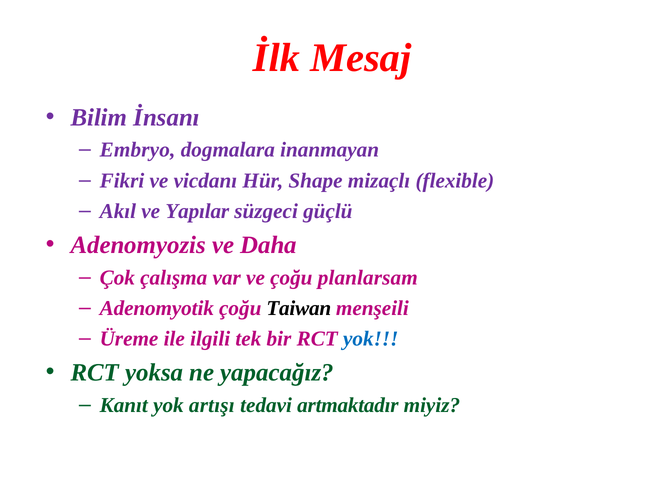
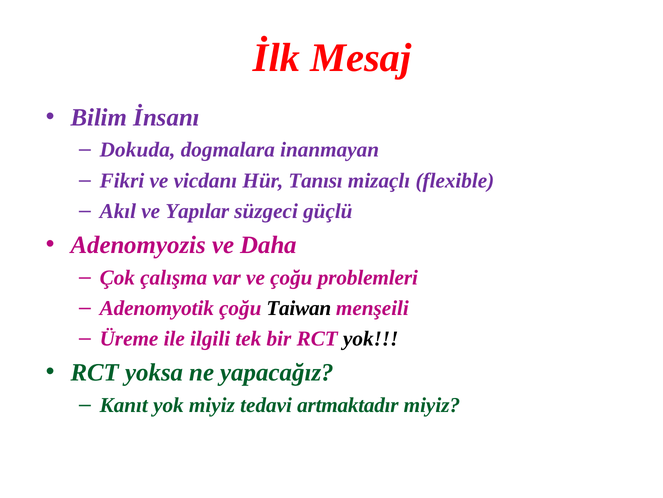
Embryo: Embryo -> Dokuda (137, 150)
Shape: Shape -> Tanısı (316, 180)
planlarsam: planlarsam -> problemleri (368, 277)
yok colour: blue -> black (371, 338)
yok artışı: artışı -> miyiz (212, 405)
